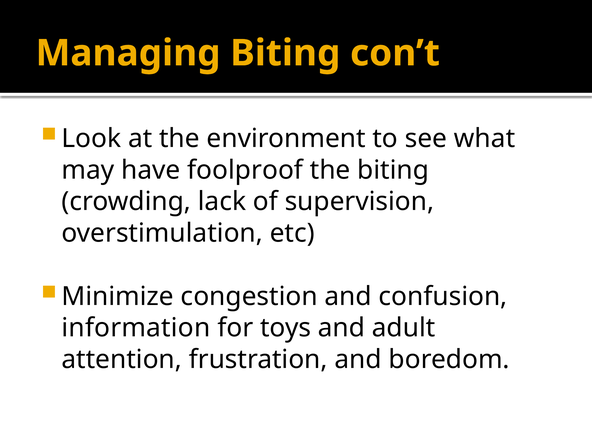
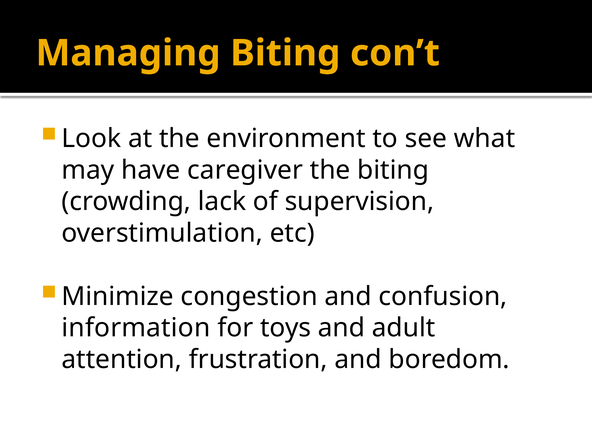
foolproof: foolproof -> caregiver (245, 170)
